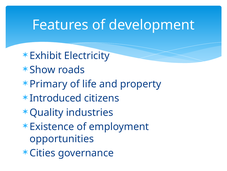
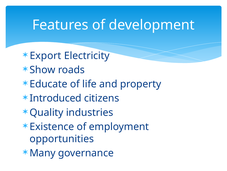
Exhibit: Exhibit -> Export (46, 55)
Primary: Primary -> Educate (49, 84)
Cities: Cities -> Many (43, 152)
